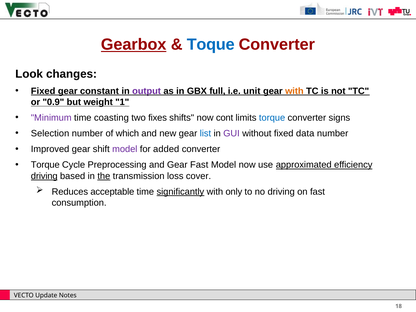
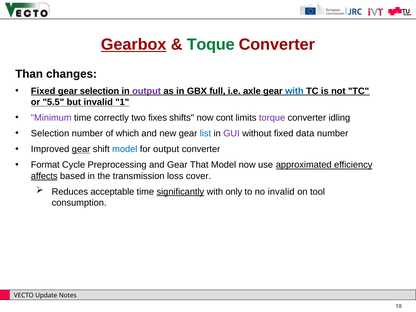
Toque colour: blue -> green (211, 44)
Look: Look -> Than (29, 74)
gear constant: constant -> selection (100, 91)
unit: unit -> axle (252, 91)
with colour: orange -> blue (294, 91)
0.9: 0.9 -> 5.5 (53, 102)
but weight: weight -> invalid (98, 102)
coasting: coasting -> correctly (111, 118)
torque colour: blue -> purple (272, 118)
signs: signs -> idling (339, 118)
gear underline: none -> present (81, 149)
model colour: purple -> blue (125, 149)
for added: added -> output (166, 149)
Torque: Torque -> Format (45, 165)
Gear Fast: Fast -> That (199, 165)
driving: driving -> affects (44, 176)
the underline: present -> none (104, 176)
no driving: driving -> invalid (281, 192)
on fast: fast -> tool (318, 192)
